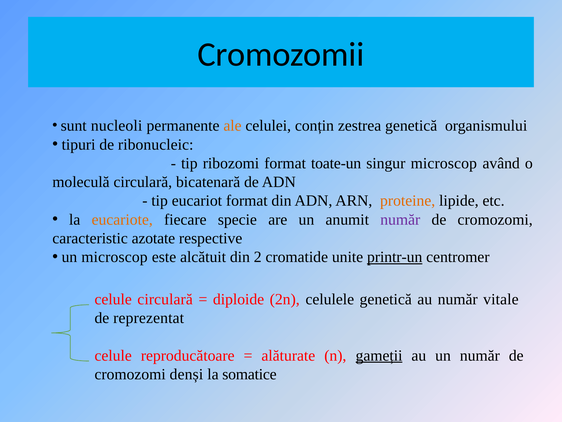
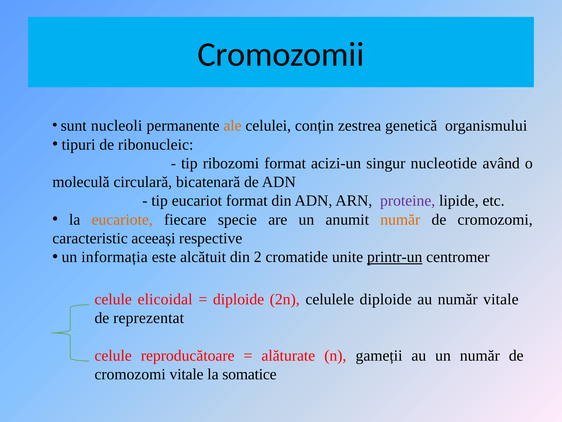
toate-un: toate-un -> acizi-un (336, 163)
singur microscop: microscop -> nucleotide (444, 163)
proteine colour: orange -> purple (408, 201)
număr colour: purple -> orange (400, 219)
azotate: azotate -> aceeași (153, 238)
un microscop: microscop -> informația (114, 257)
celule circulară: circulară -> elicoidal (165, 299)
celulele genetică: genetică -> diploide (386, 299)
gameții underline: present -> none (379, 355)
cromozomi denși: denși -> vitale (187, 374)
